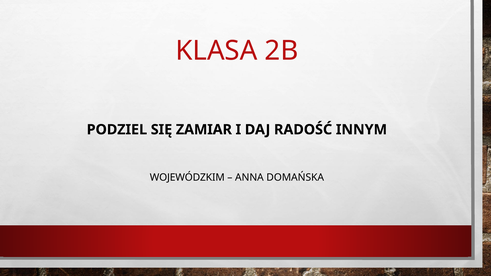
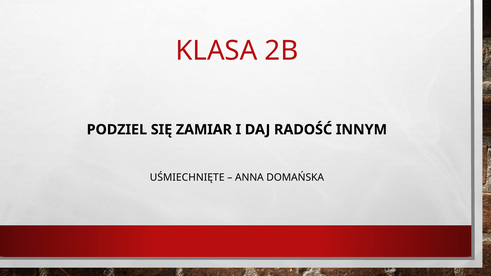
WOJEWÓDZKIM: WOJEWÓDZKIM -> UŚMIECHNIĘTE (187, 177)
